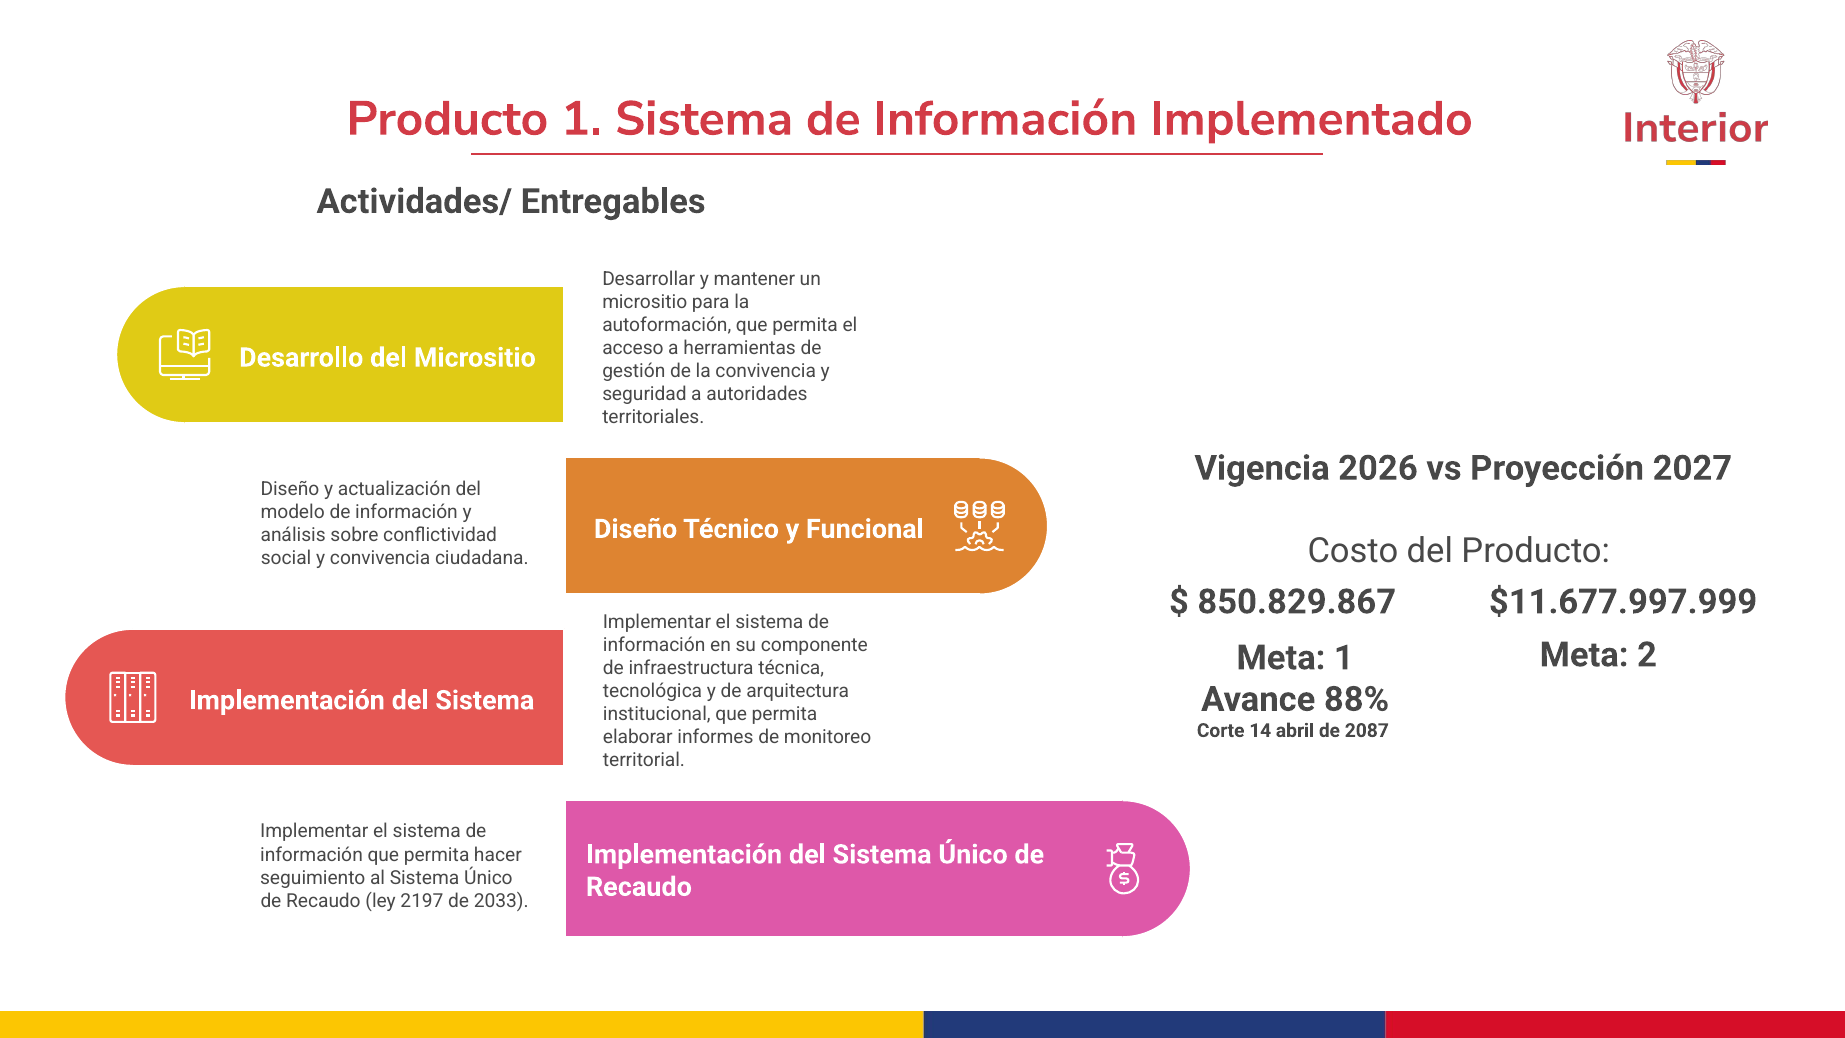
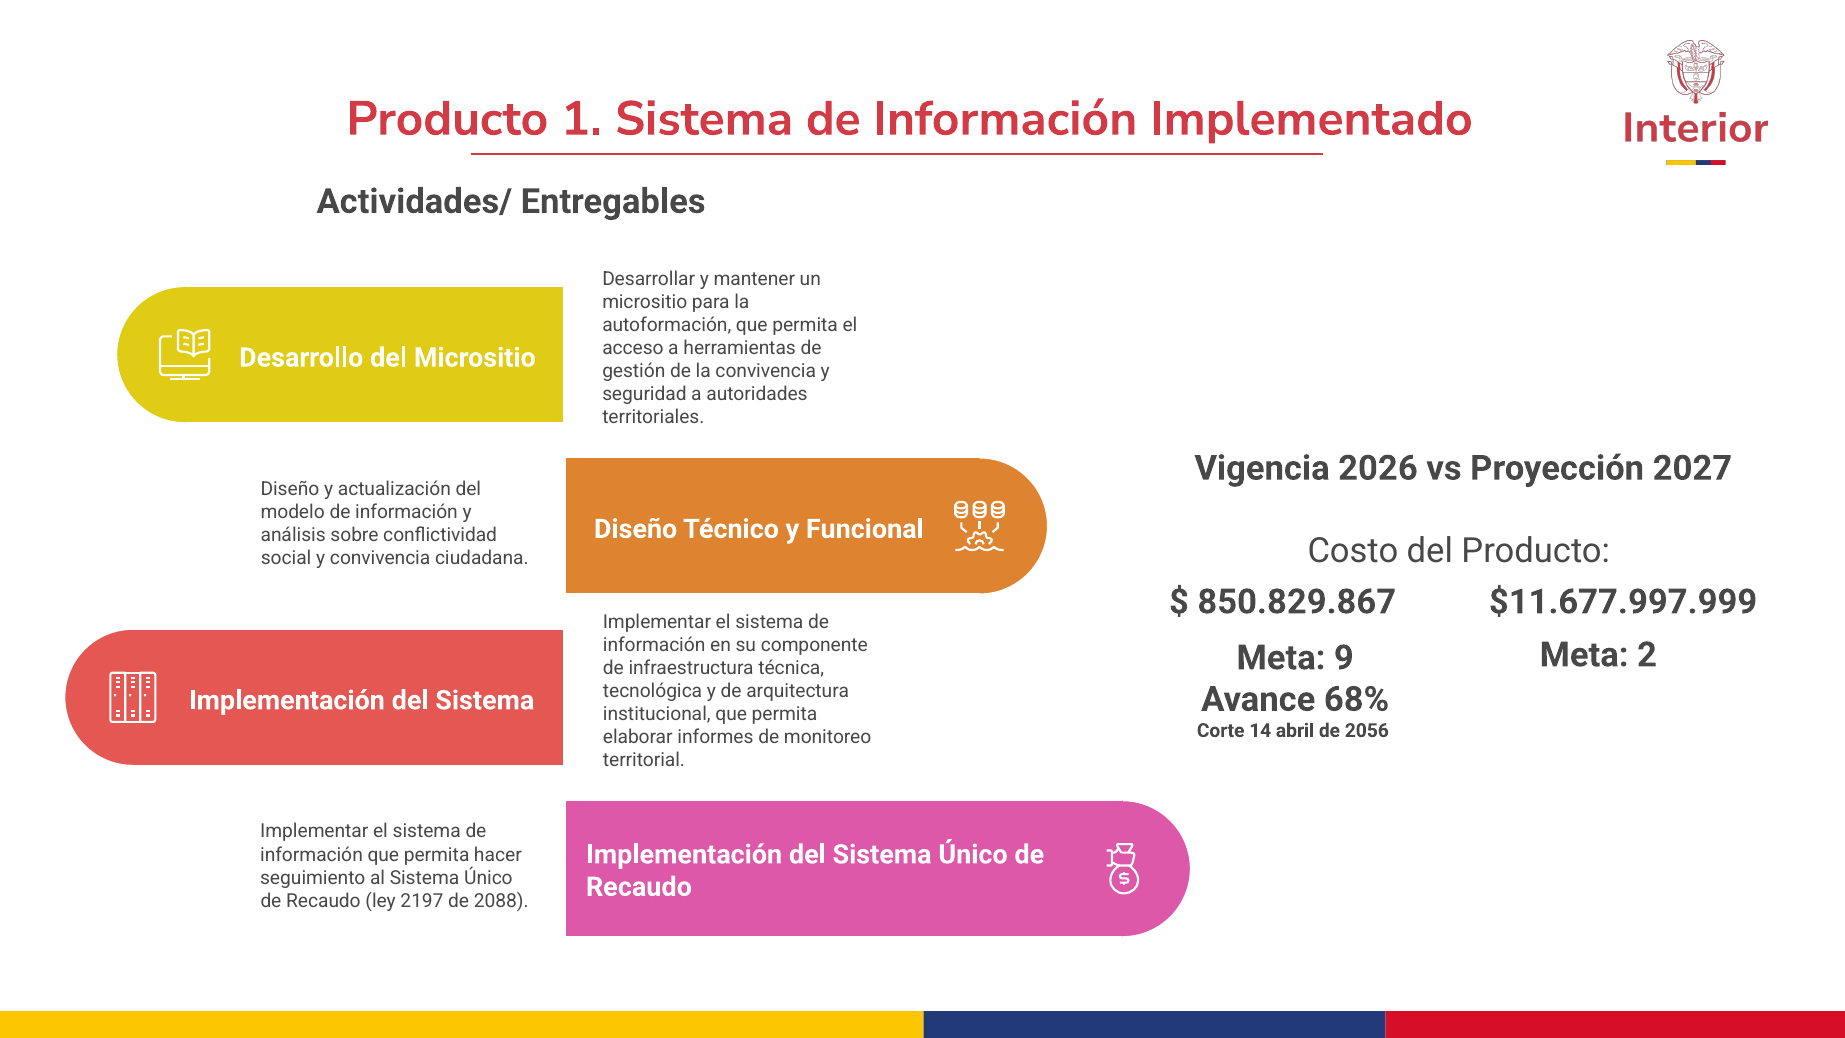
Meta 1: 1 -> 9 (1344, 658)
88%: 88% -> 68% (1357, 699)
2087: 2087 -> 2056 (1367, 730)
2033: 2033 -> 2088 (501, 901)
